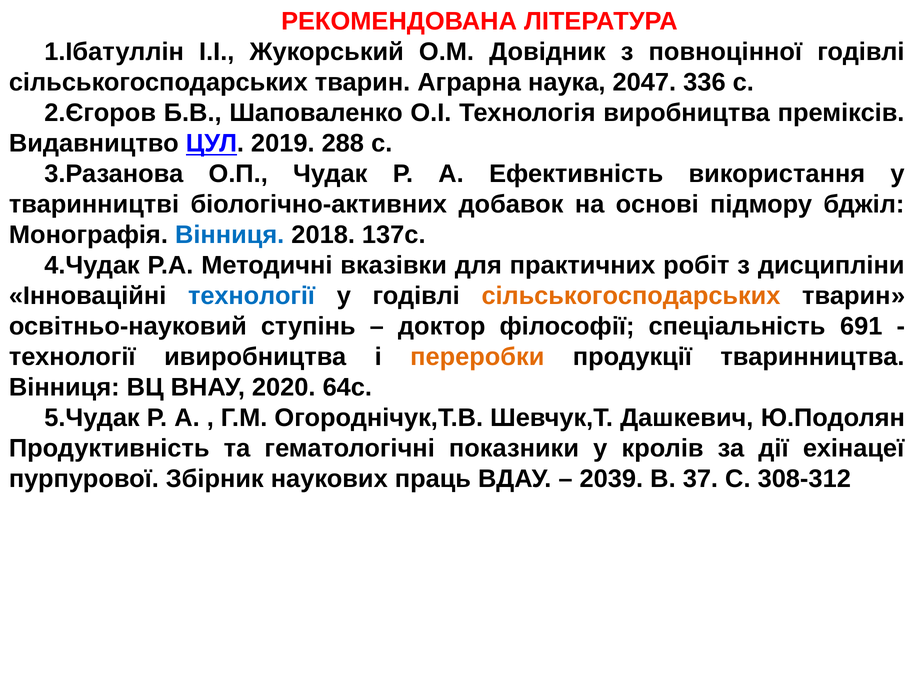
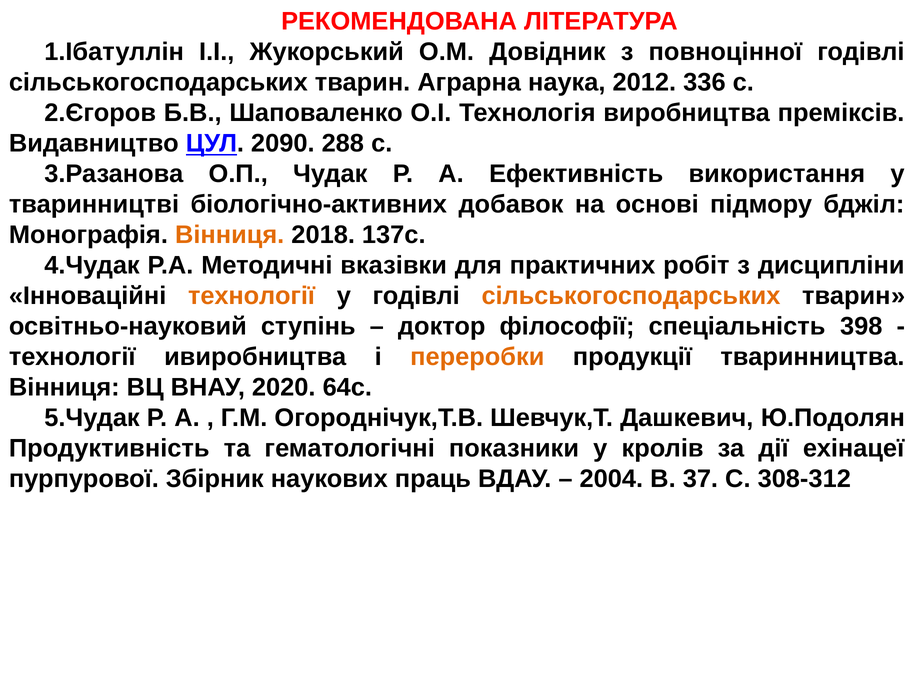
2047: 2047 -> 2012 (644, 82)
2019: 2019 -> 2090 (283, 143)
Вінниця colour: blue -> orange (230, 235)
технології colour: blue -> orange (252, 296)
691: 691 -> 398 (861, 326)
2039: 2039 -> 2004 (611, 479)
